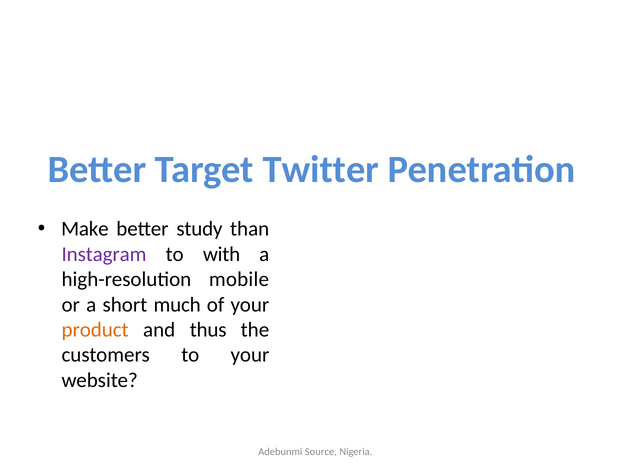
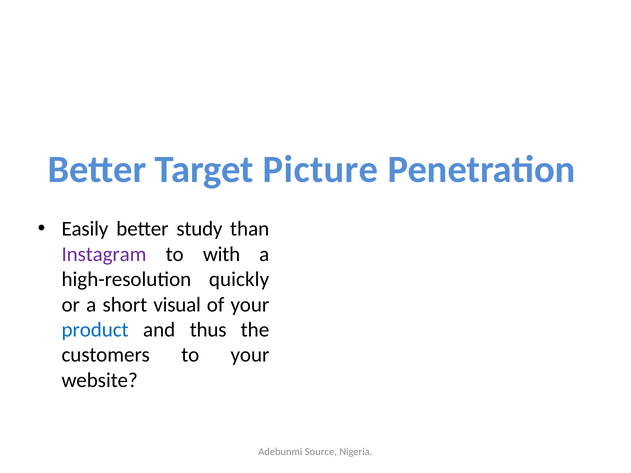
Twitter: Twitter -> Picture (321, 169)
Make: Make -> Easily (85, 229)
mobile: mobile -> quickly (239, 280)
much: much -> visual (177, 305)
product colour: orange -> blue (95, 330)
